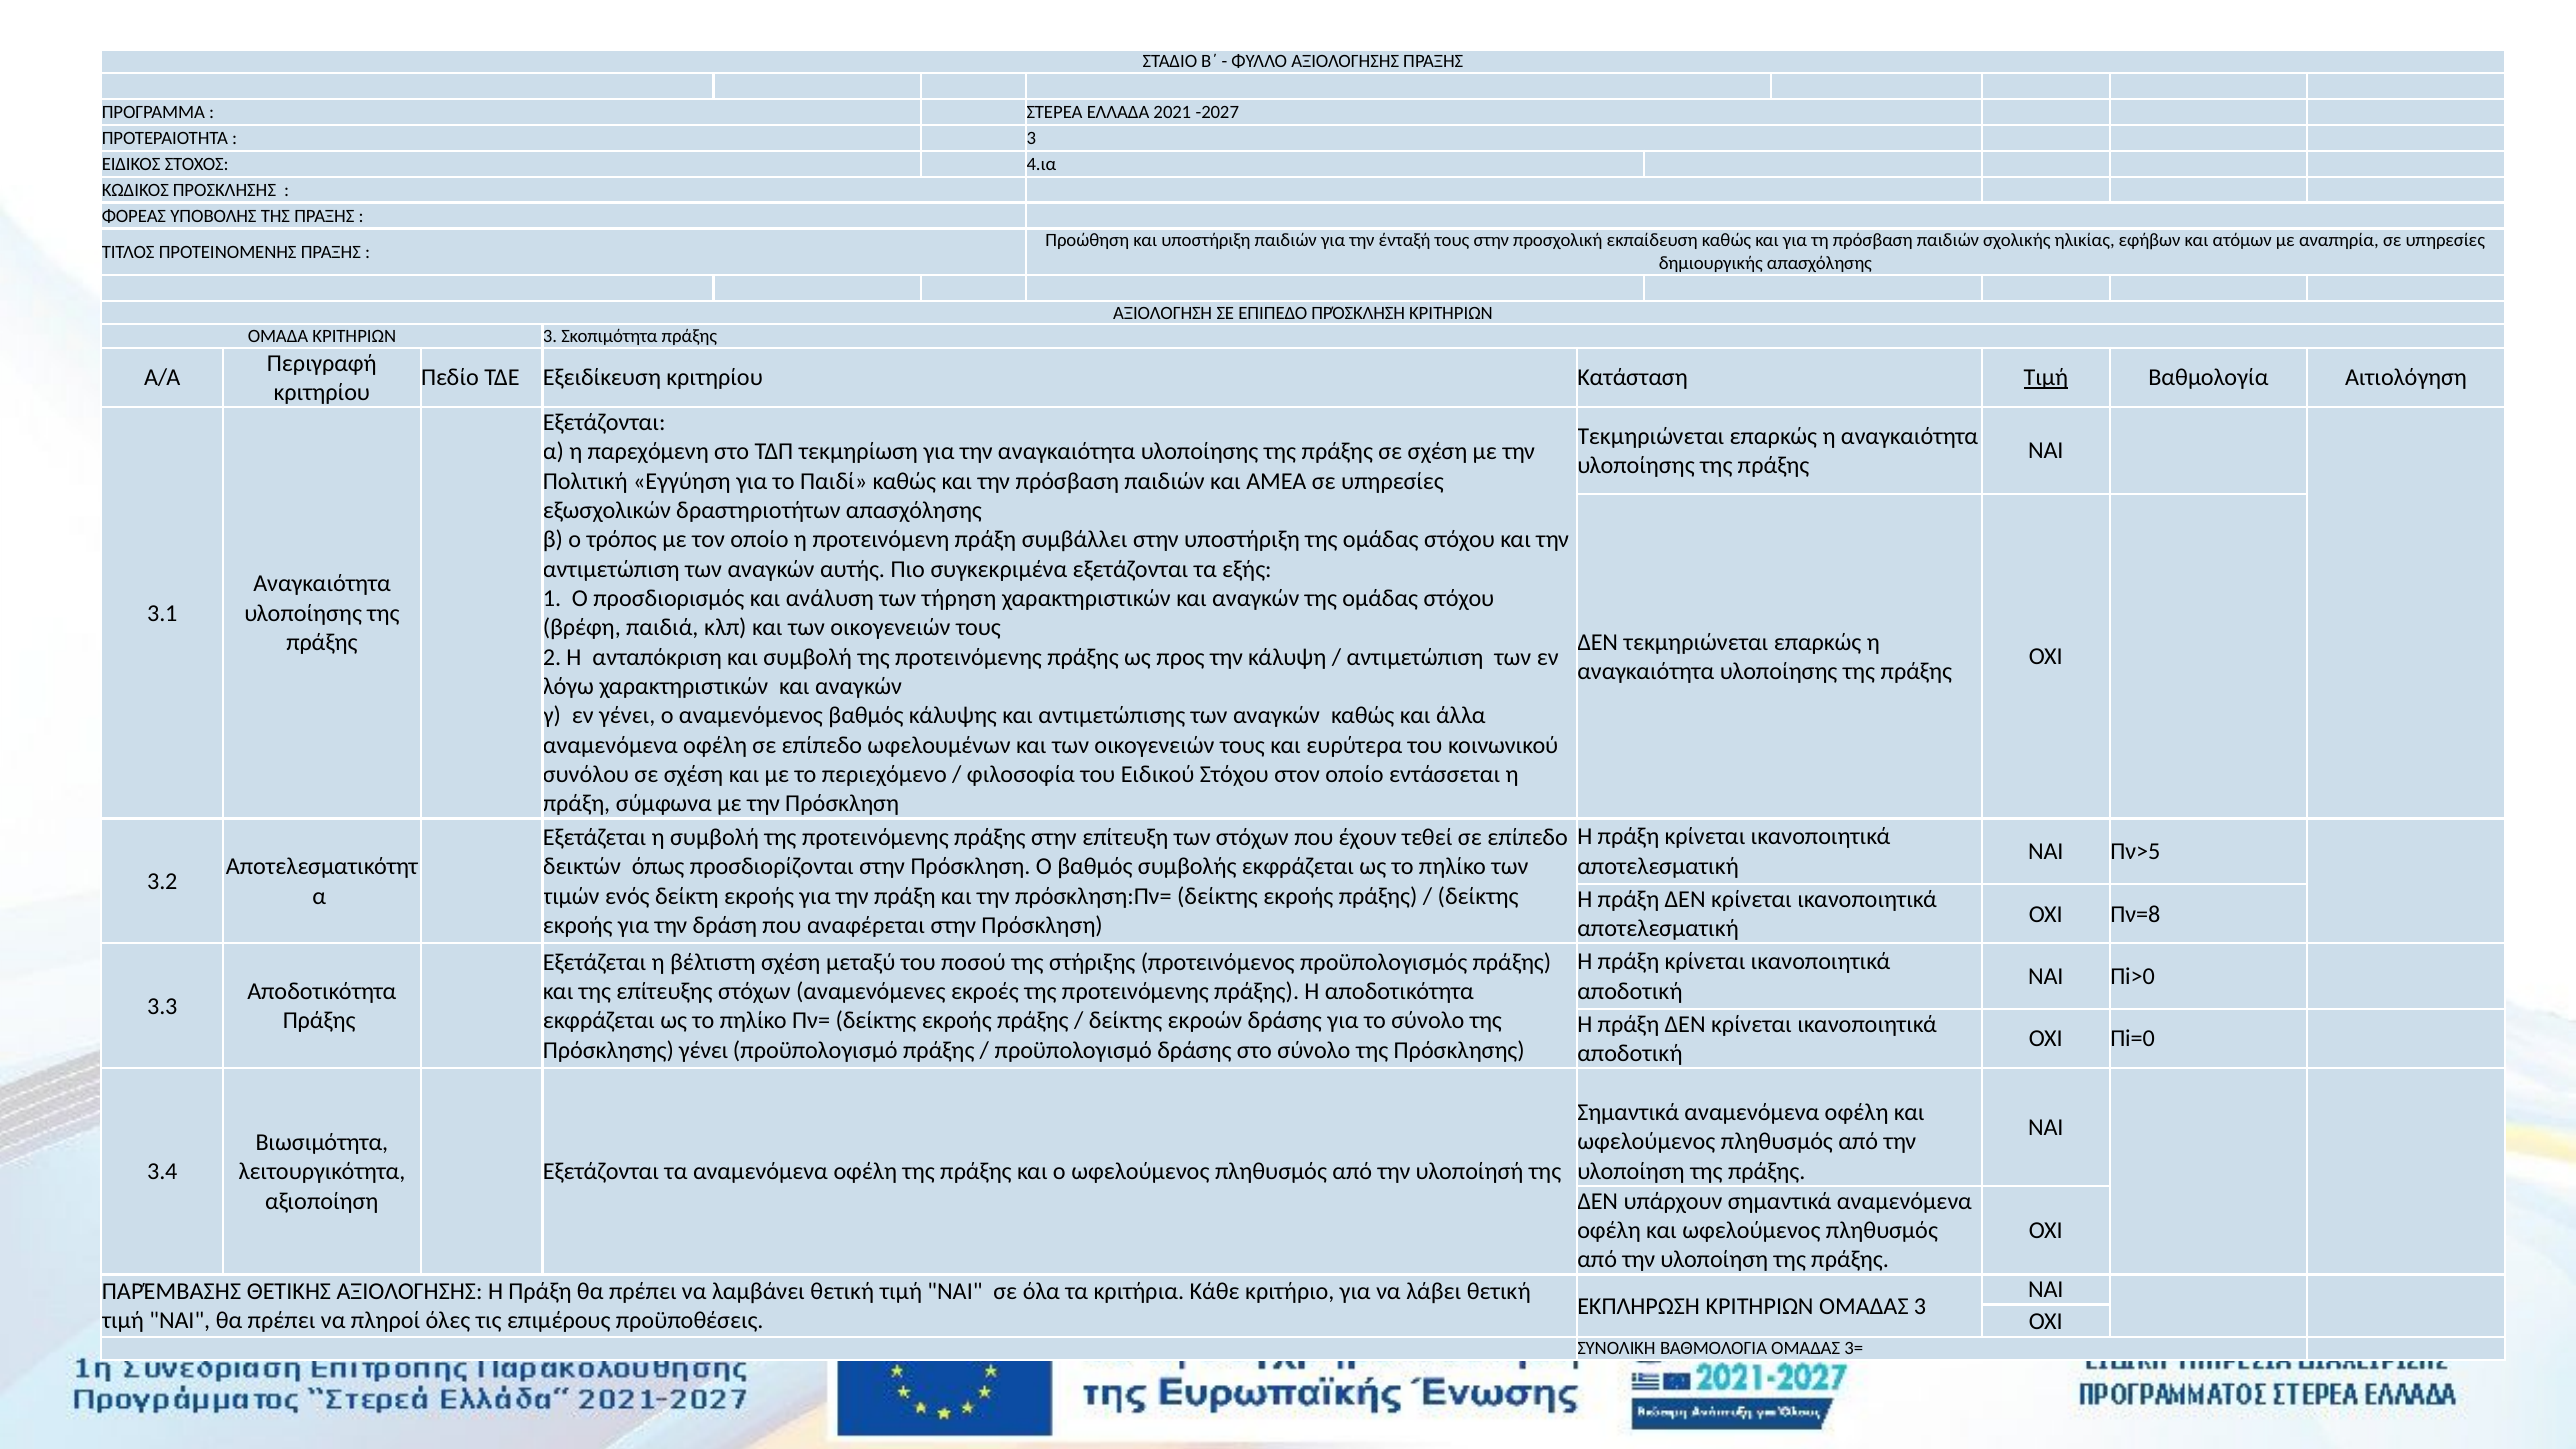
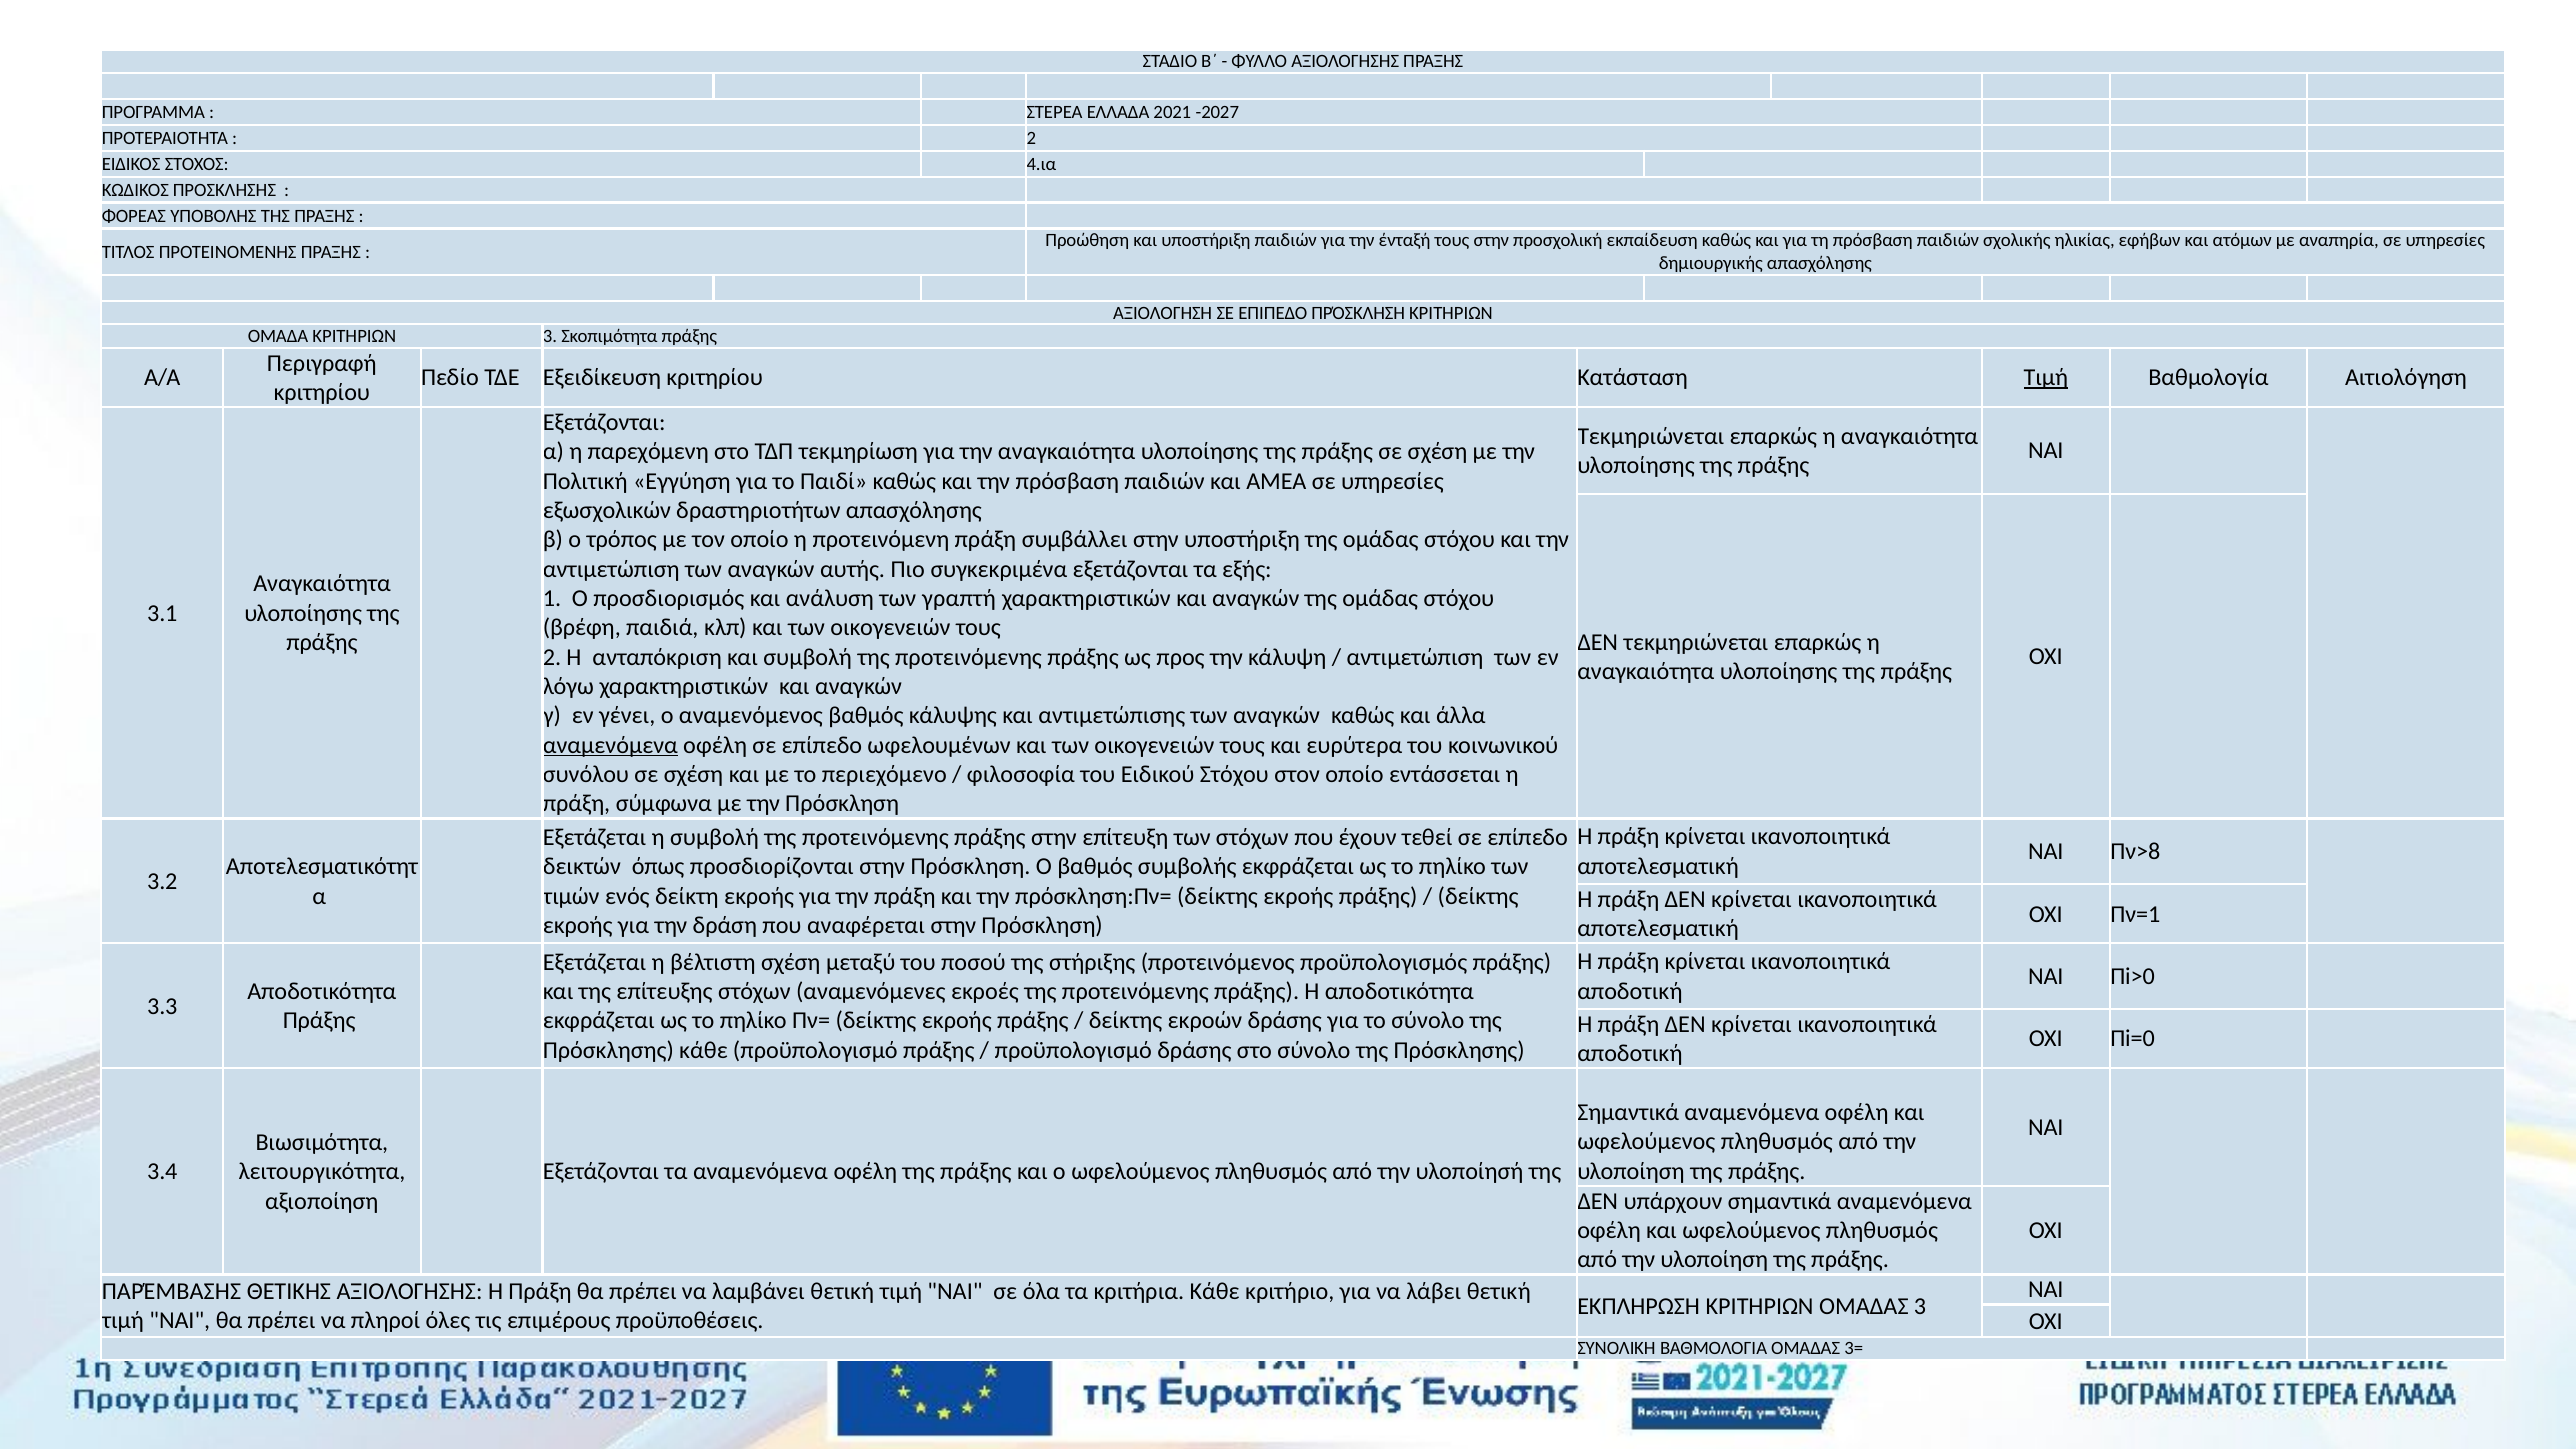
3: 3 -> 2 (1031, 138)
τήρηση: τήρηση -> γραπτή (959, 598)
αναμενόμενα underline: none -> present (610, 745)
Πν>5: Πν>5 -> Πν>8 (2135, 852)
Πν=8: Πν=8 -> Πν=1 (2135, 914)
Πρόσκλησης γένει: γένει -> κάθε (703, 1050)
